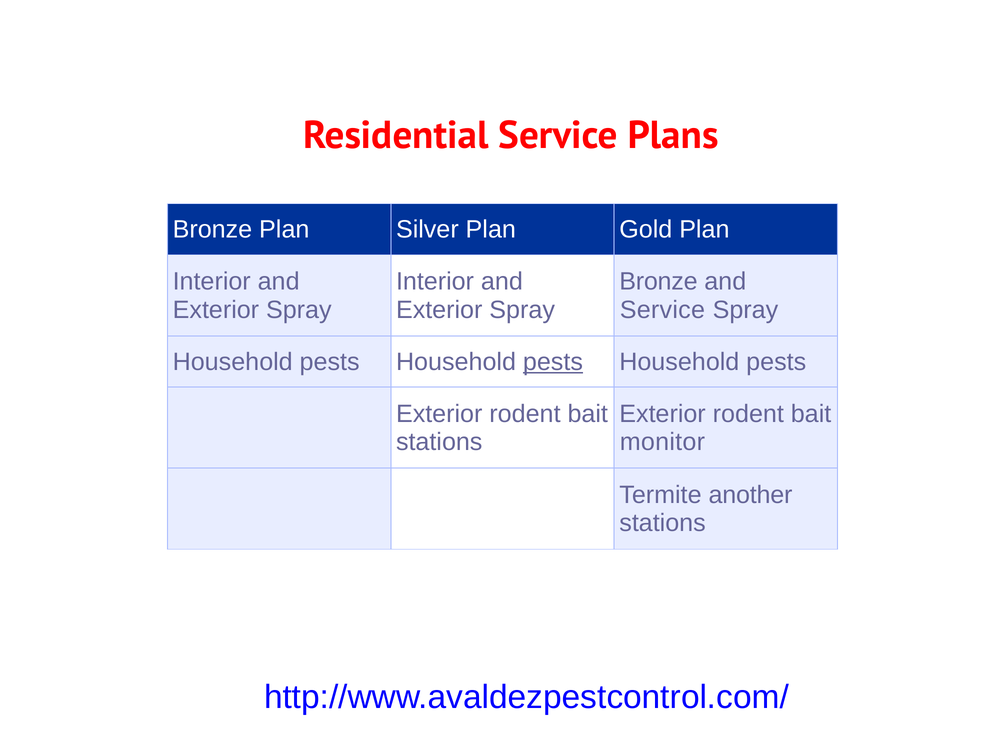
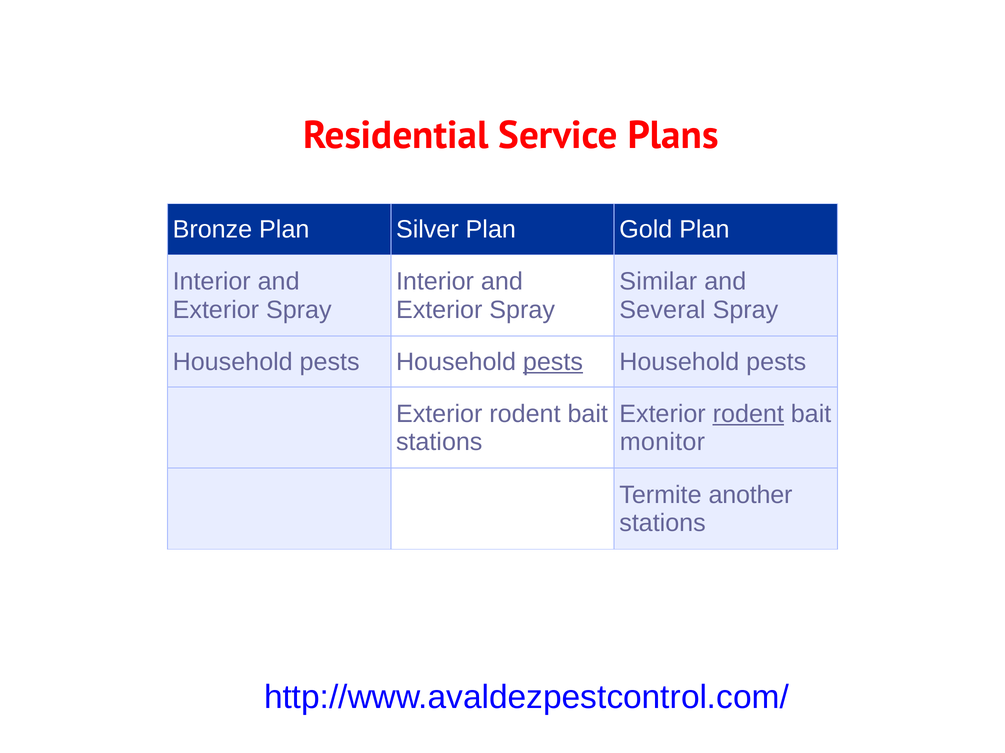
Bronze: Bronze -> Similar (658, 282)
Service: Service -> Several (662, 310)
rodent underline: none -> present (748, 414)
